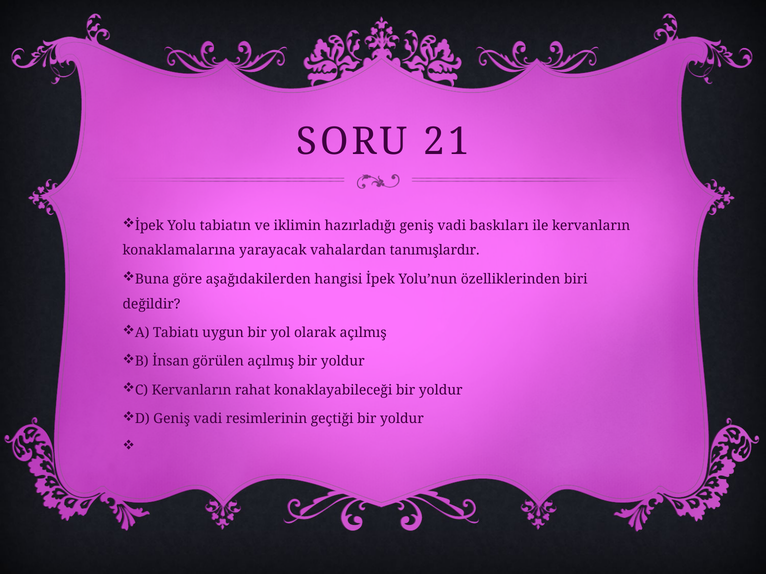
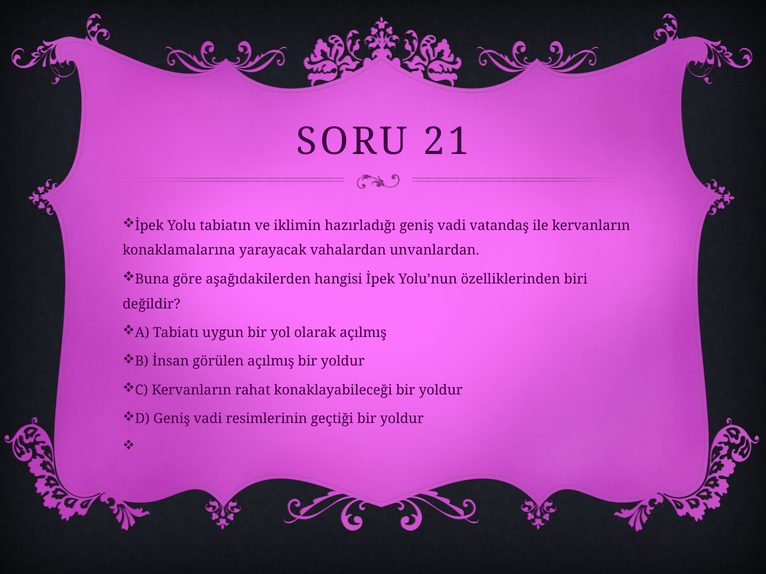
baskıları: baskıları -> vatandaş (499, 226)
tanımışlardır: tanımışlardır -> unvanlardan (435, 251)
